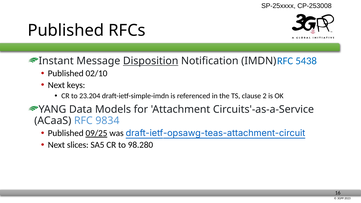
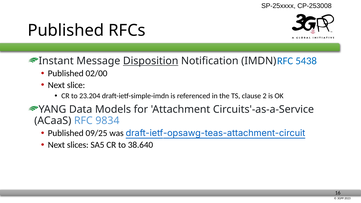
02/10: 02/10 -> 02/00 (96, 73)
keys: keys -> slice (76, 85)
09/25 underline: present -> none (96, 133)
98.280: 98.280 -> 38.640 (140, 145)
